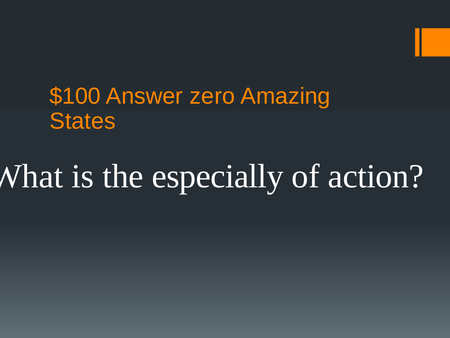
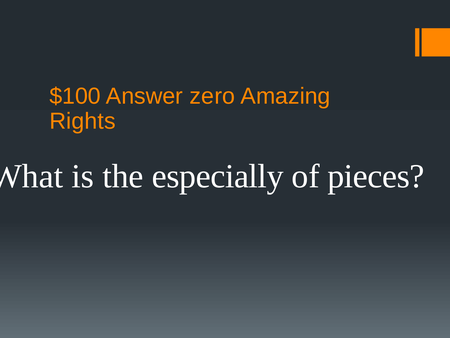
States: States -> Rights (83, 121)
action: action -> pieces (376, 176)
